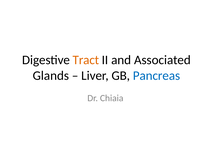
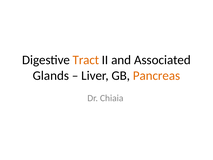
Pancreas colour: blue -> orange (157, 75)
